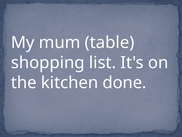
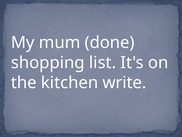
table: table -> done (110, 42)
done: done -> write (124, 82)
